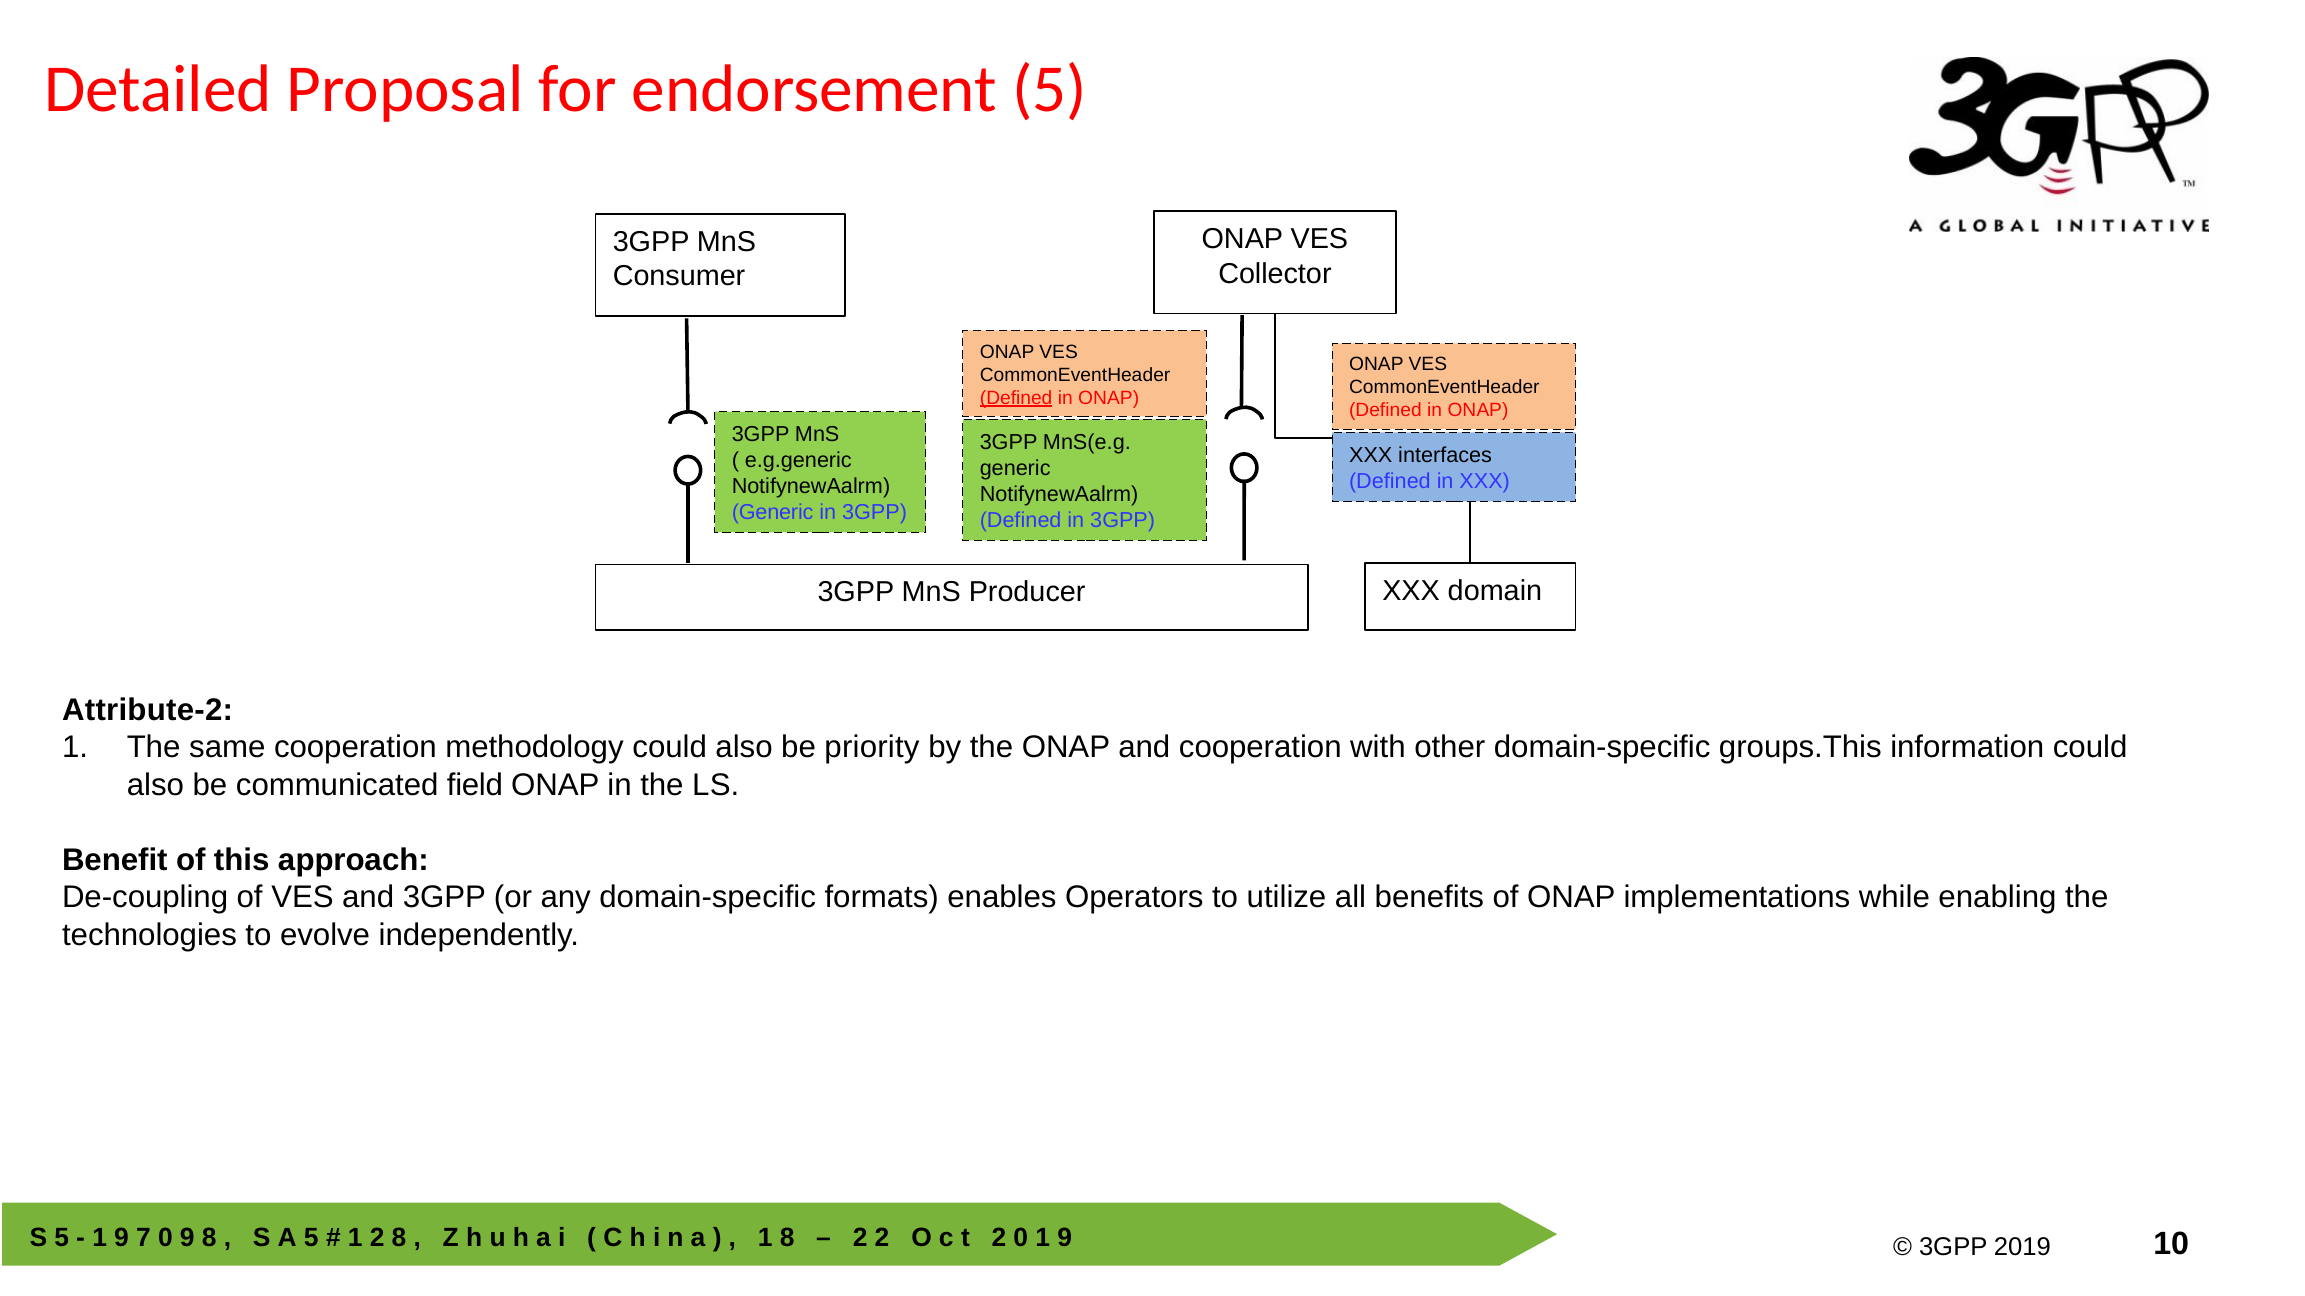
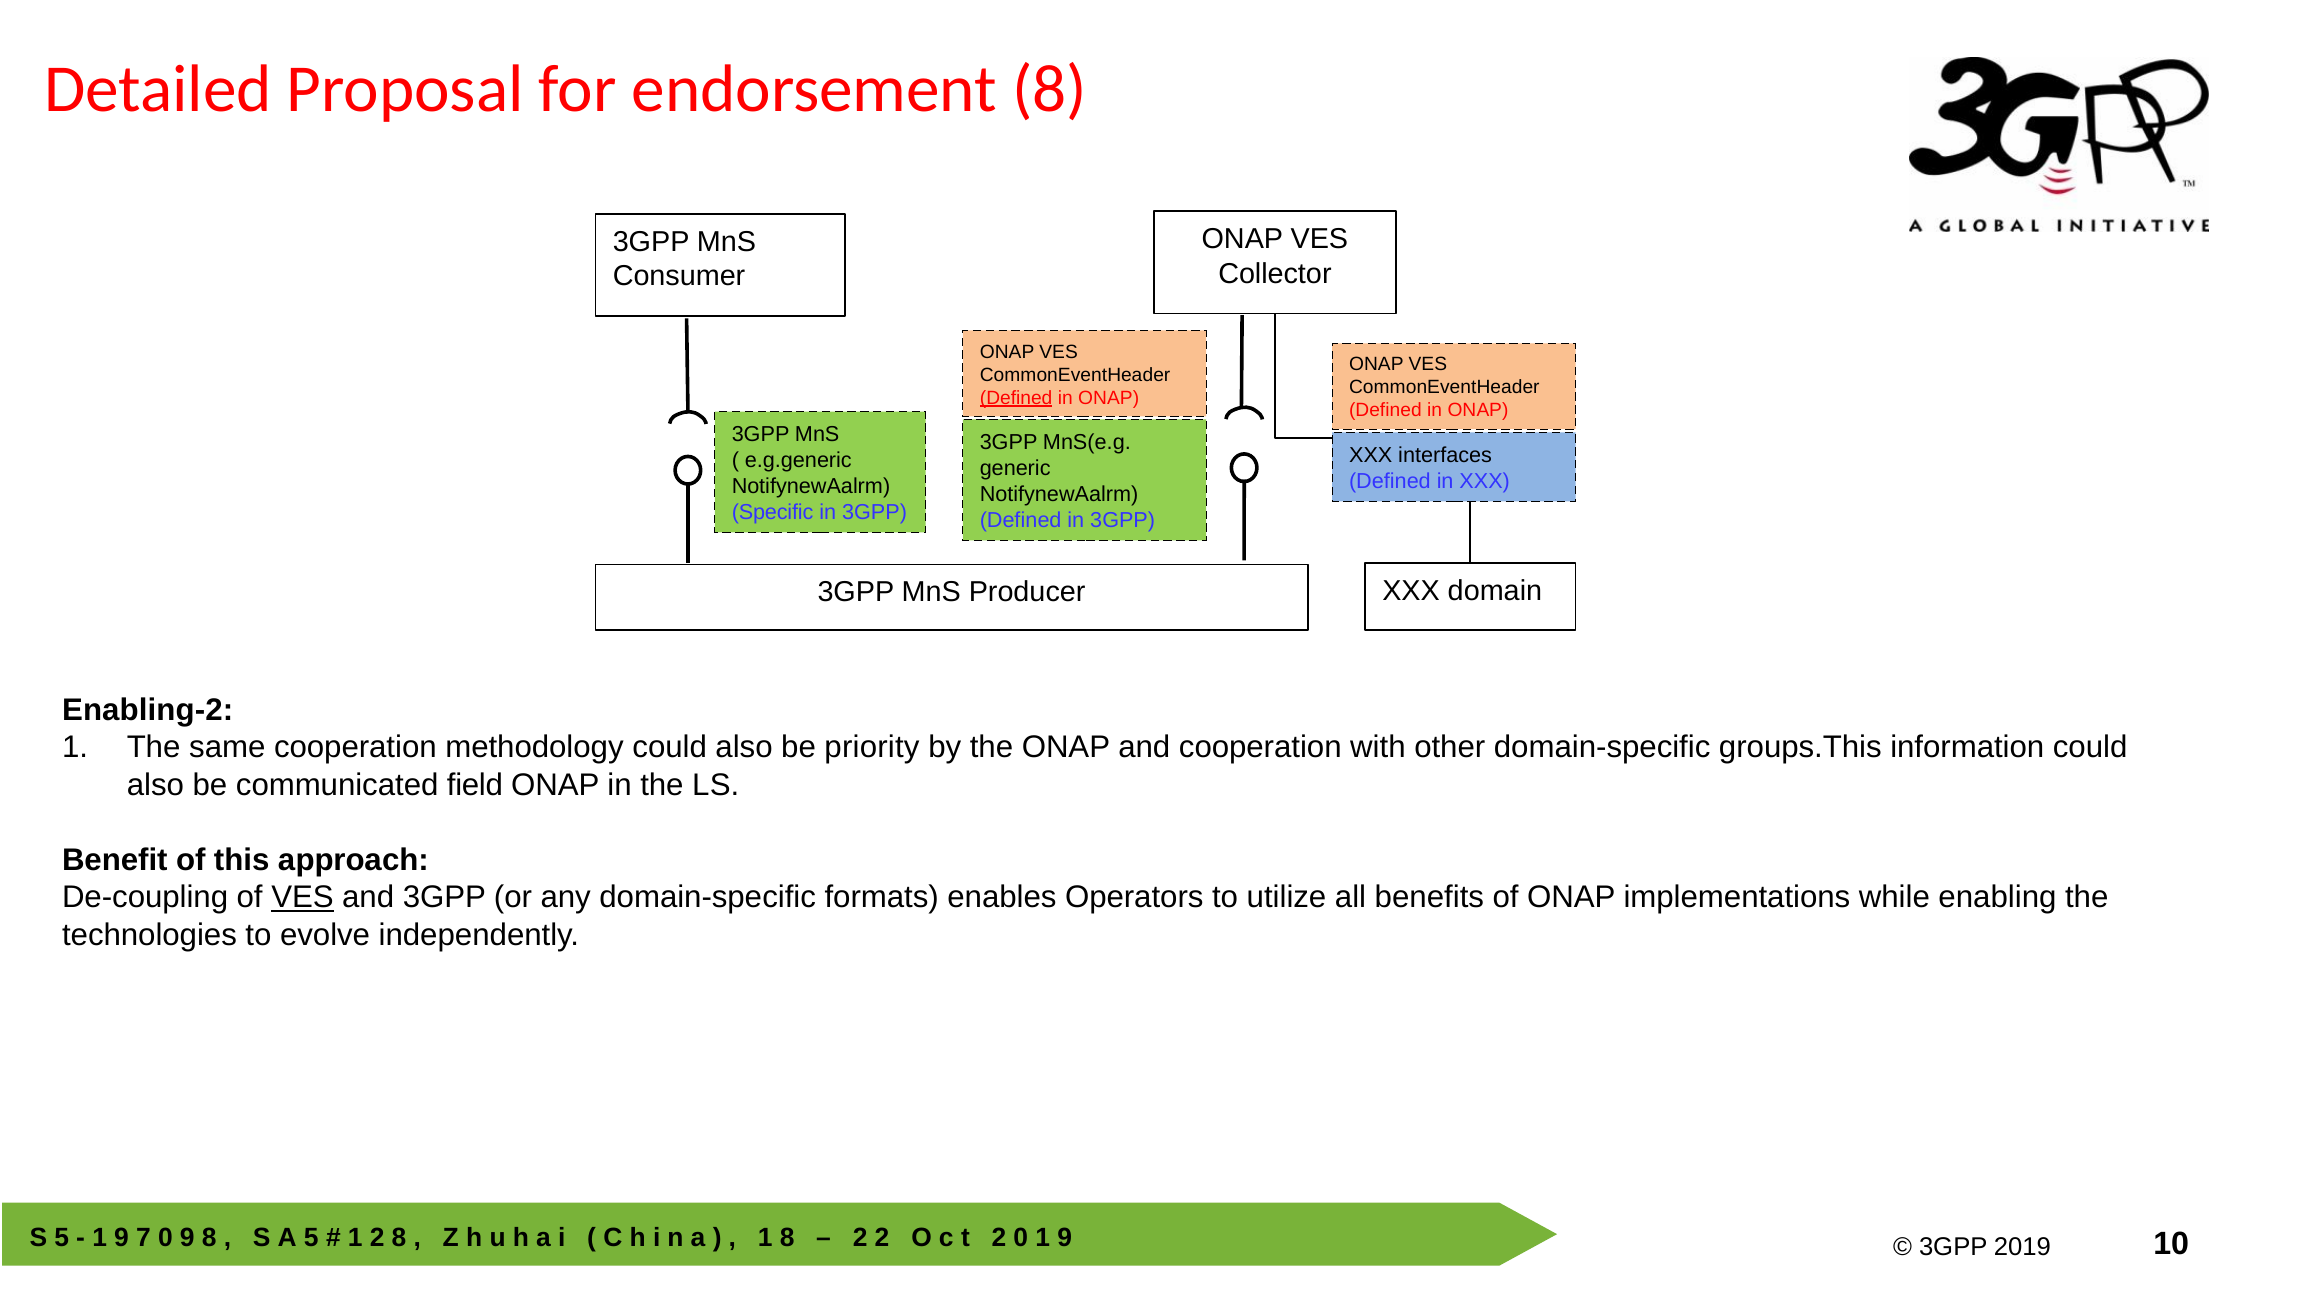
endorsement 5: 5 -> 8 (1050, 89)
Generic: Generic -> Specific (773, 513)
Attribute-2: Attribute-2 -> Enabling-2 (148, 710)
VES underline: none -> present (302, 898)
